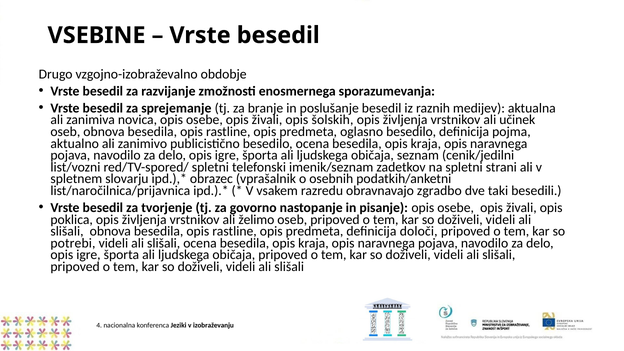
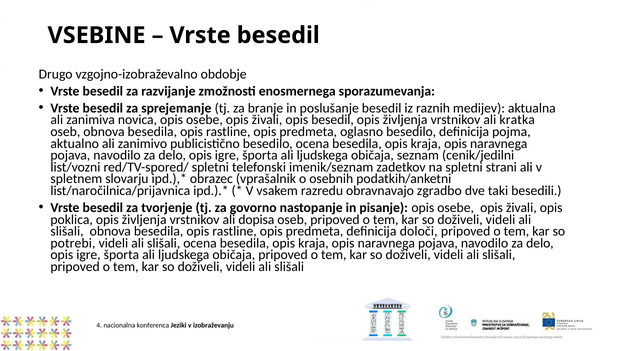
opis šolskih: šolskih -> besedil (333, 120)
učinek: učinek -> kratka (517, 120)
želimo: želimo -> dopisa (256, 220)
